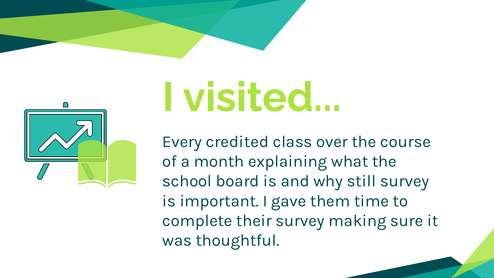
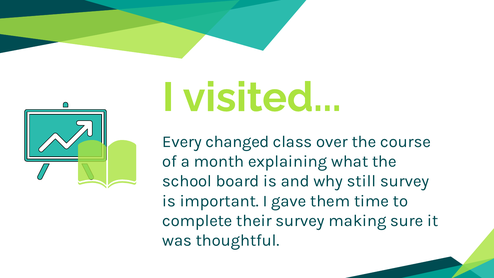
credited: credited -> changed (237, 142)
